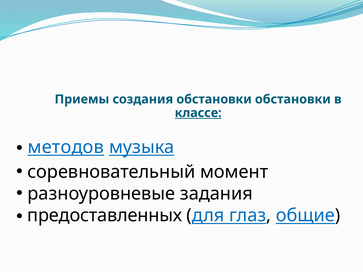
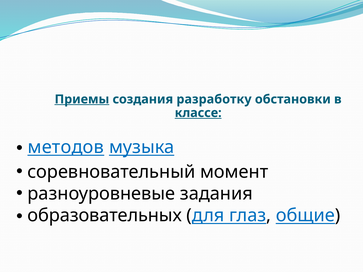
Приемы underline: none -> present (82, 99)
создания обстановки: обстановки -> разработку (214, 99)
предоставленных: предоставленных -> образовательных (105, 215)
